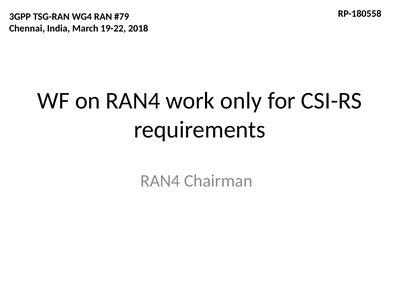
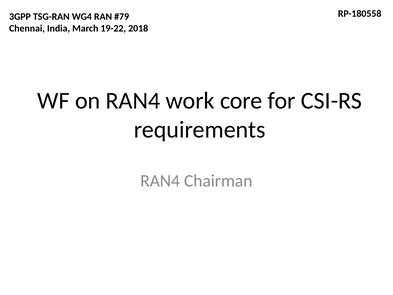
only: only -> core (241, 101)
